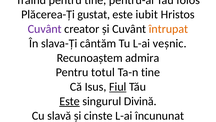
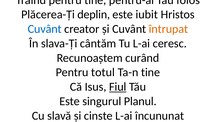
Plăcerea-Ți gustat: gustat -> deplin (94, 14)
Cuvânt colour: purple -> blue (45, 29)
veșnic: veșnic -> ceresc (170, 43)
admira: admira -> curând (142, 58)
Este underline: present -> none (70, 101)
Divină: Divină -> Planul (140, 101)
